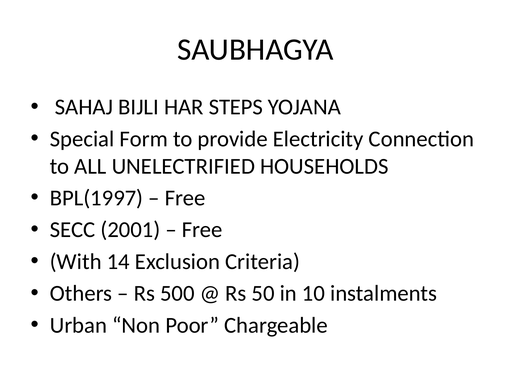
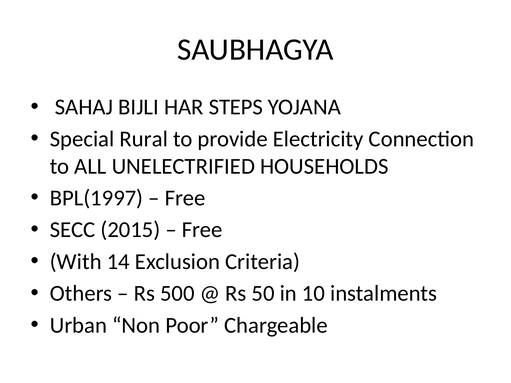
Form: Form -> Rural (144, 139)
2001: 2001 -> 2015 (130, 230)
